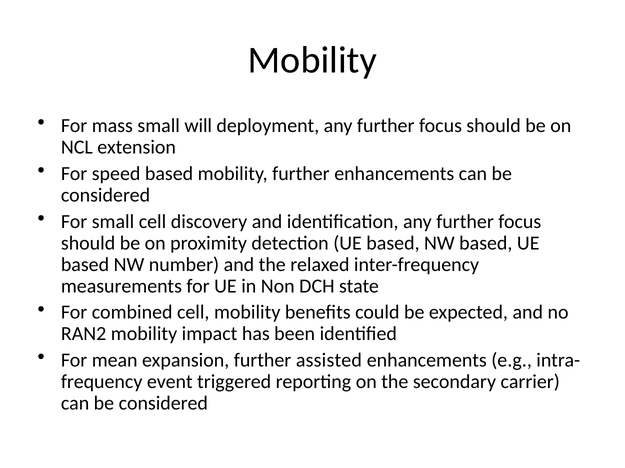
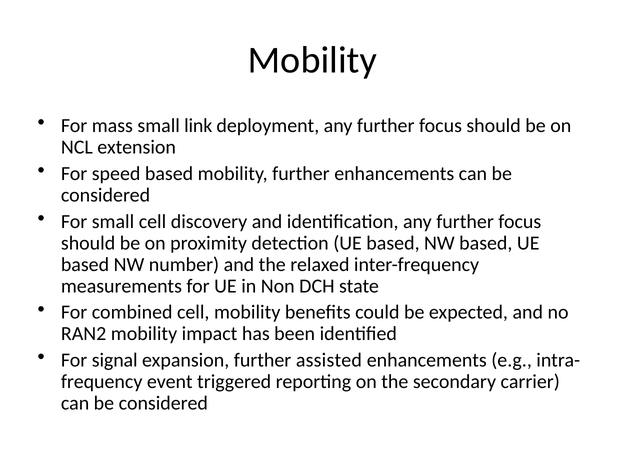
will: will -> link (198, 126)
mean: mean -> signal (115, 361)
